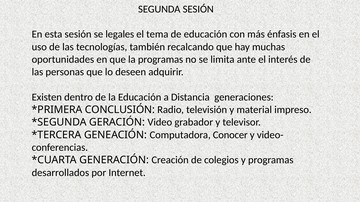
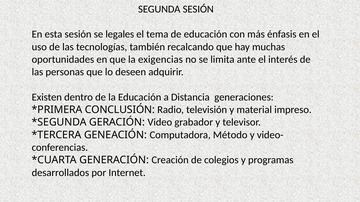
la programas: programas -> exigencias (160, 60)
Conocer: Conocer -> Método (230, 135)
